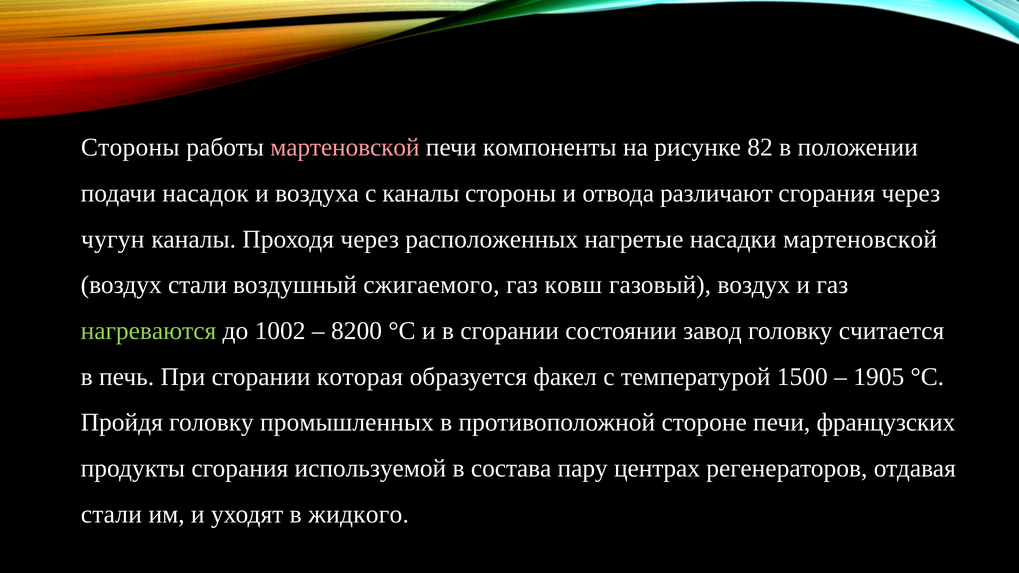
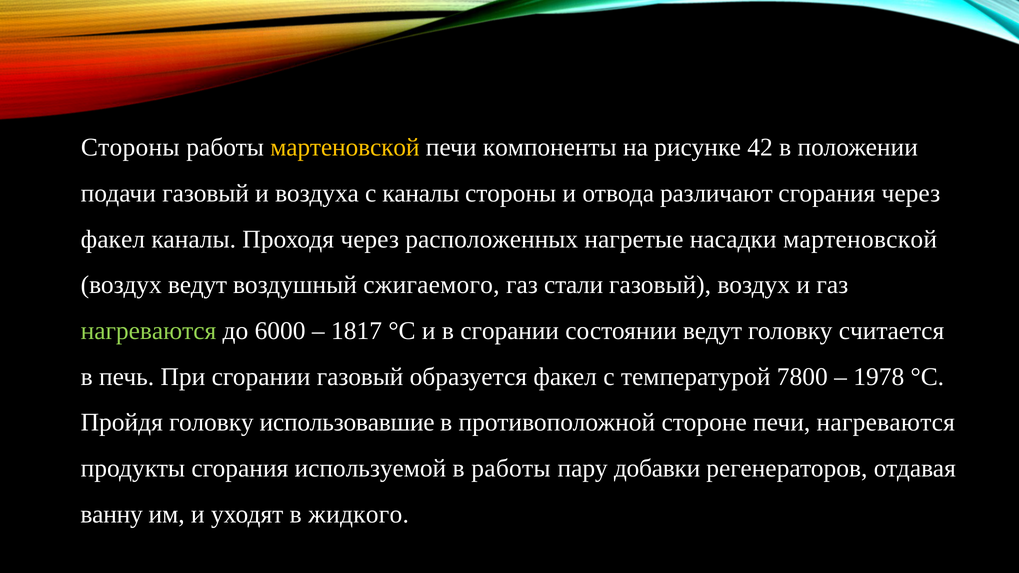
мартеновской colour: pink -> yellow (345, 148)
82: 82 -> 42 (760, 148)
подачи насадок: насадок -> газовый (206, 193)
чугун: чугун -> факел (113, 239)
воздух стали: стали -> ведут (198, 285)
ковш: ковш -> стали (574, 285)
1002: 1002 -> 6000 (280, 331)
8200: 8200 -> 1817 (357, 331)
состоянии завод: завод -> ведут (713, 331)
сгорании которая: которая -> газовый (360, 377)
1500: 1500 -> 7800 (802, 377)
1905: 1905 -> 1978 (879, 377)
промышленных: промышленных -> использовавшие (347, 423)
печи французских: французских -> нагреваются (886, 423)
в состава: состава -> работы (511, 469)
центрах: центрах -> добавки (657, 469)
стали: стали -> ванну (112, 514)
